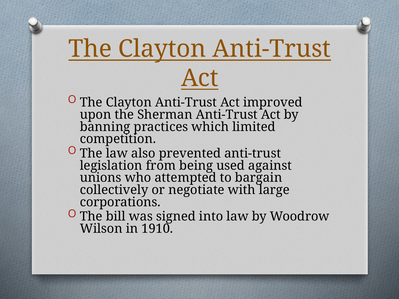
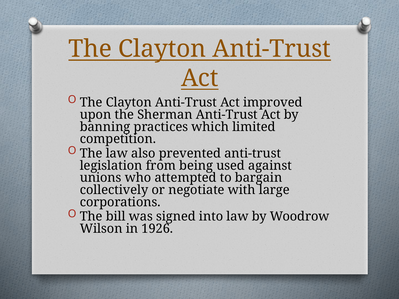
1910: 1910 -> 1926 (157, 229)
